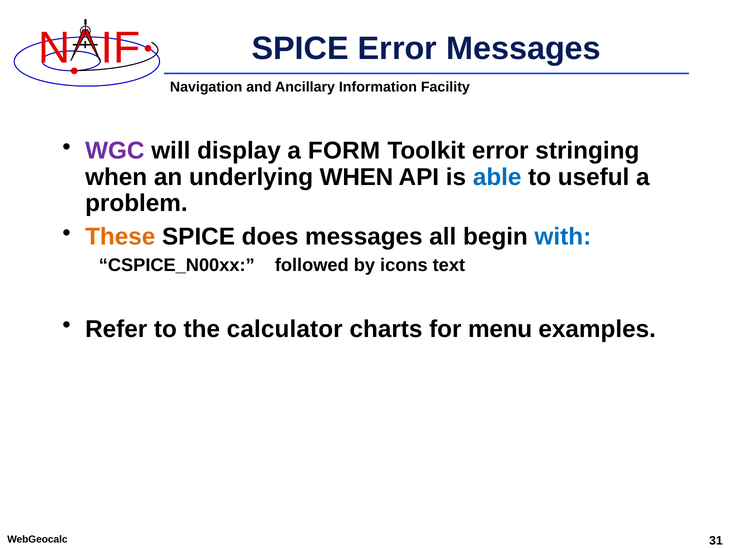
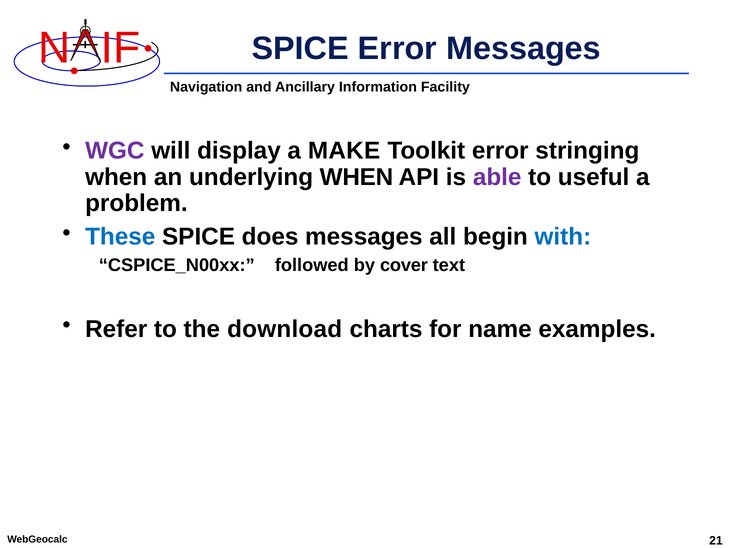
FORM: FORM -> MAKE (344, 151)
able colour: blue -> purple (497, 177)
These colour: orange -> blue (120, 237)
icons: icons -> cover (404, 265)
calculator: calculator -> download (285, 329)
menu: menu -> name (500, 329)
31: 31 -> 21 (716, 540)
